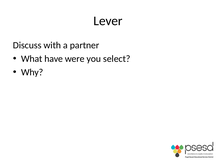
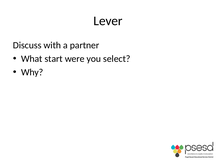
have: have -> start (54, 59)
